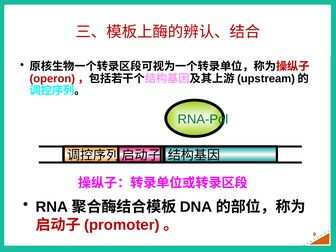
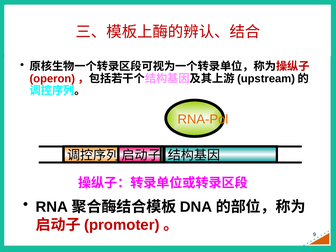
RNA-Pol colour: green -> orange (203, 119)
